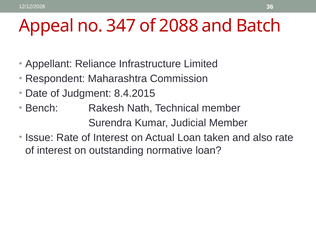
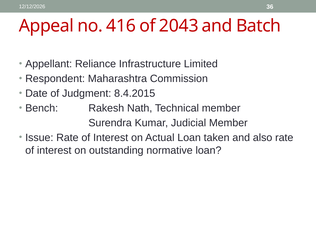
347: 347 -> 416 (121, 26)
2088: 2088 -> 2043 (179, 26)
